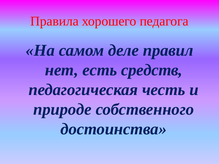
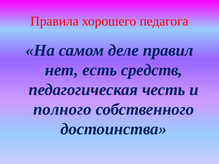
природе: природе -> полного (62, 110)
